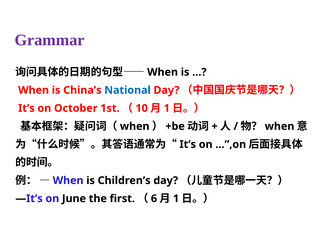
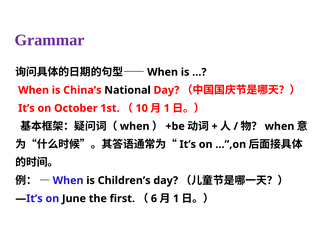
National colour: blue -> black (128, 90)
